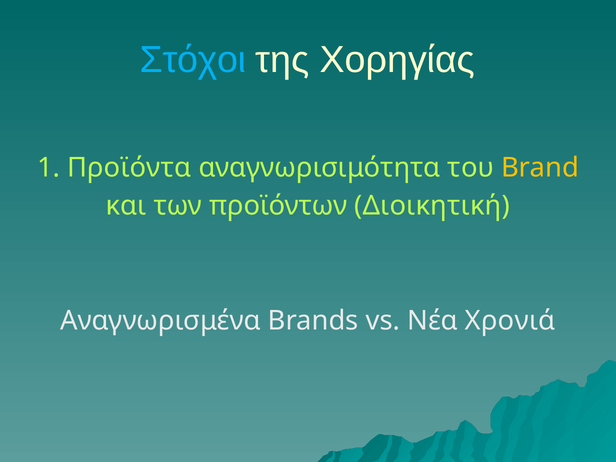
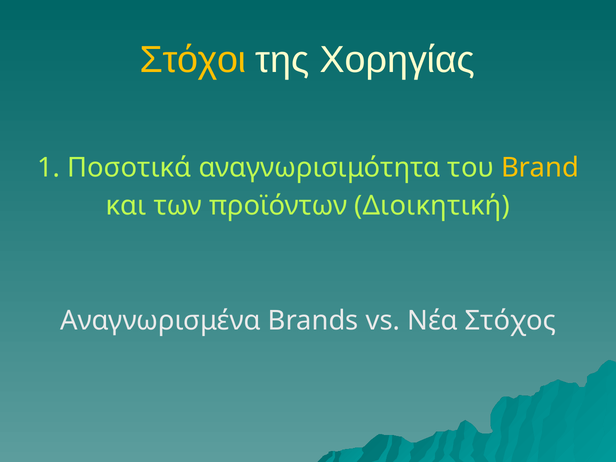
Στόχοι colour: light blue -> yellow (193, 60)
Προϊόντα: Προϊόντα -> Ποσοτικά (129, 168)
Χρονιά: Χρονιά -> Στόχος (510, 321)
